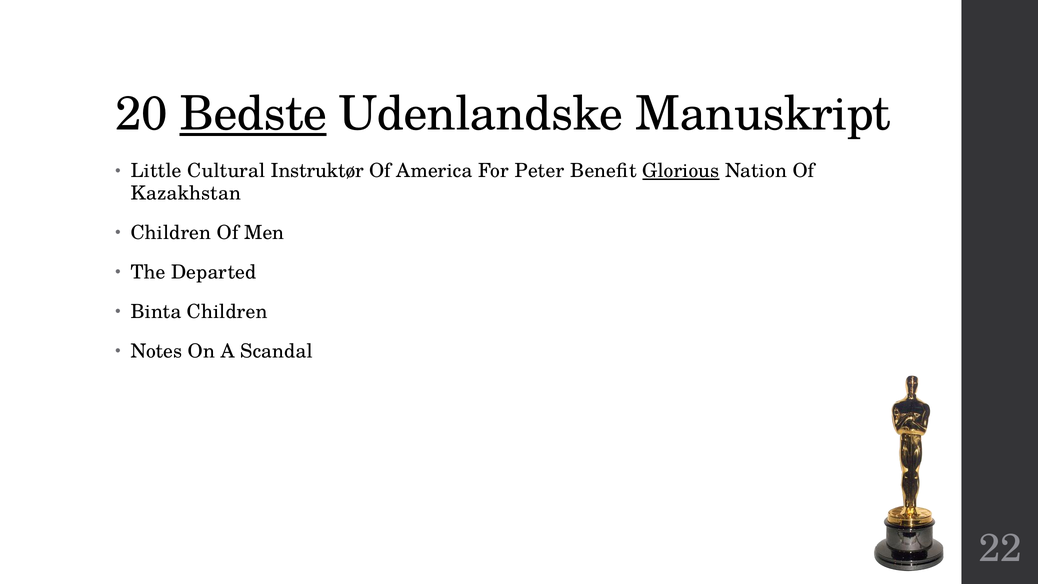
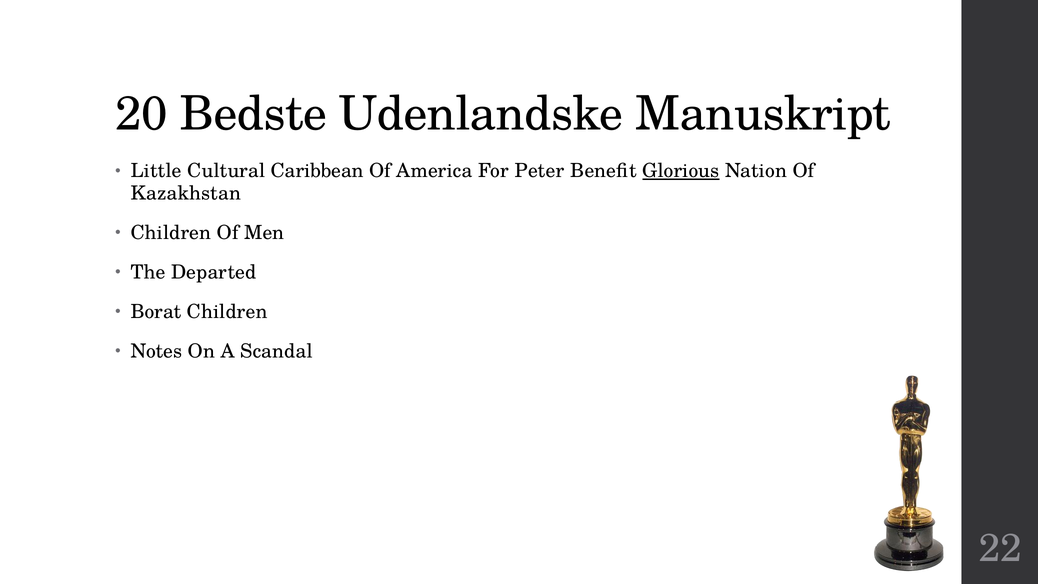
Bedste underline: present -> none (253, 114)
Instruktør: Instruktør -> Caribbean (317, 171)
Binta: Binta -> Borat (156, 312)
